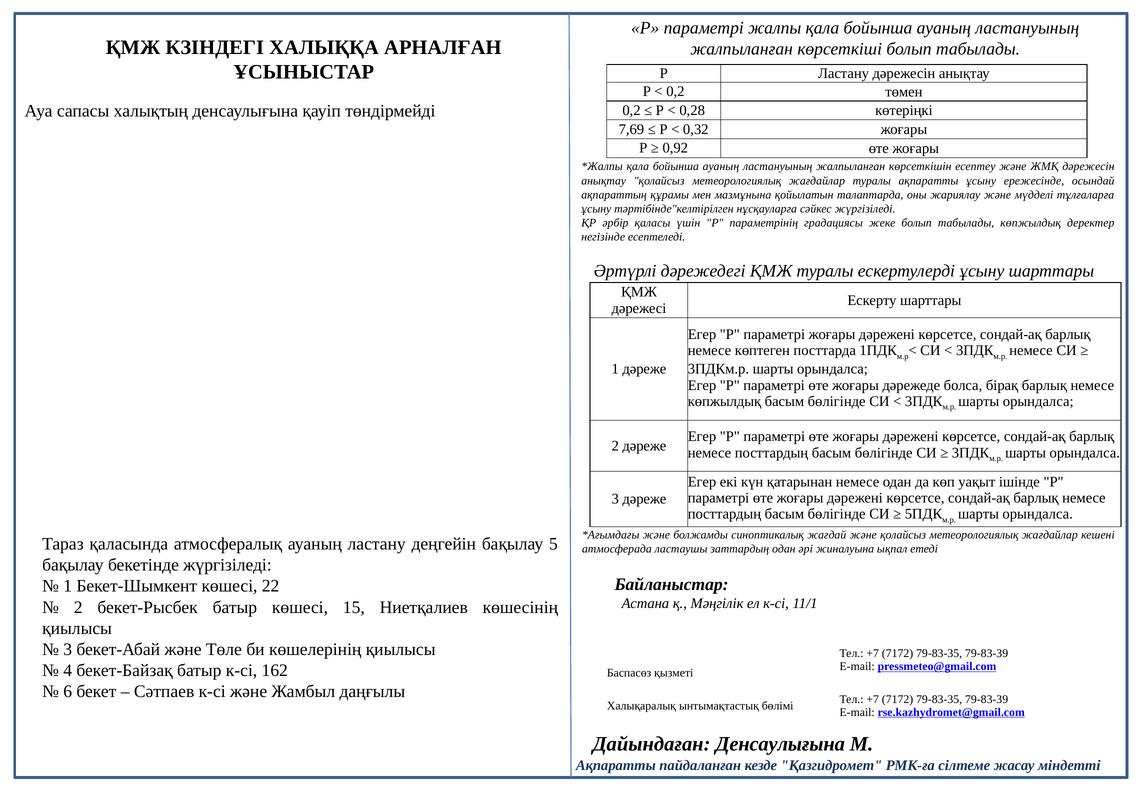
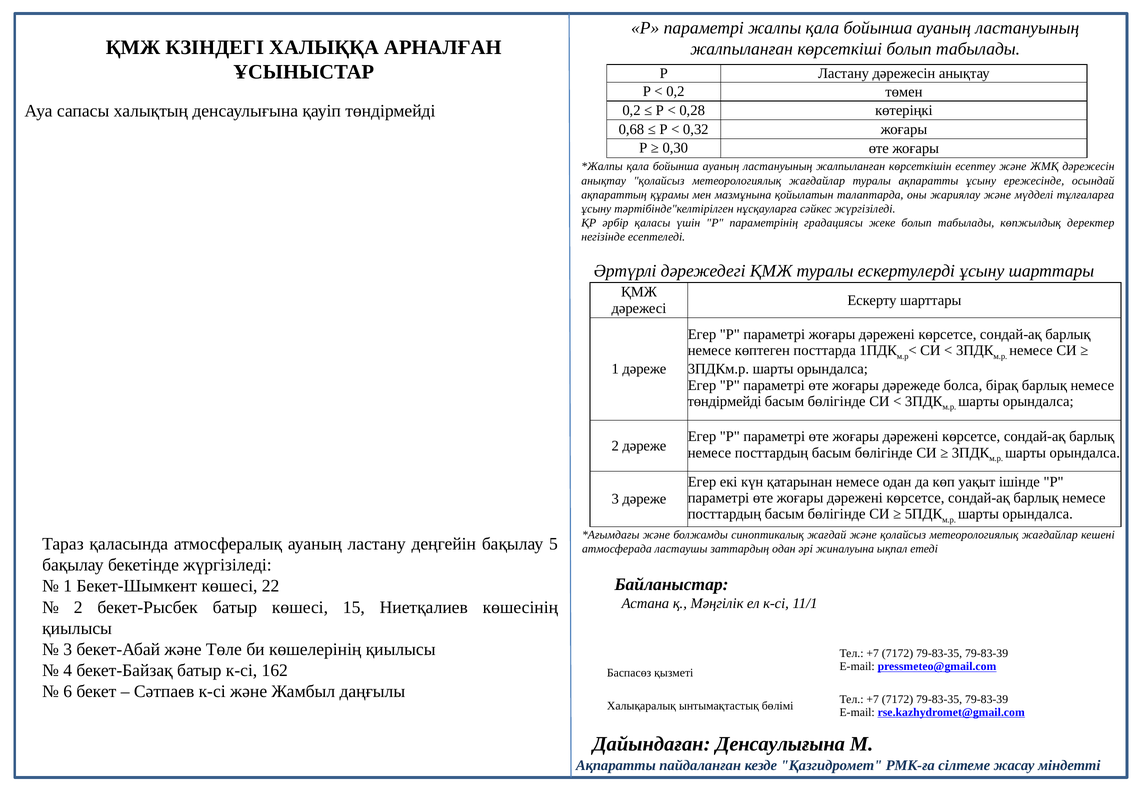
7,69: 7,69 -> 0,68 (631, 129)
0,92: 0,92 -> 0,30 (675, 148)
көпжылдық: көпжылдық -> төндірмейді (725, 401)
